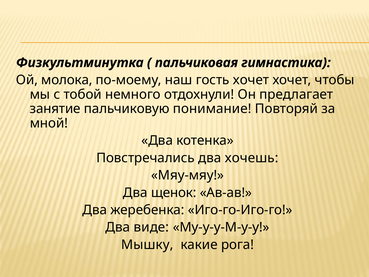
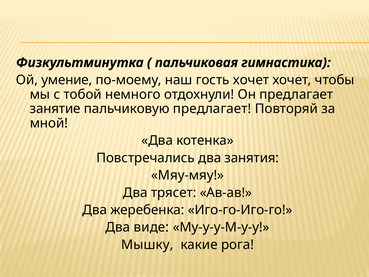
молока: молока -> умение (67, 80)
пальчиковую понимание: понимание -> предлагает (212, 109)
хочешь: хочешь -> занятия (252, 158)
щенок: щенок -> трясет (174, 192)
